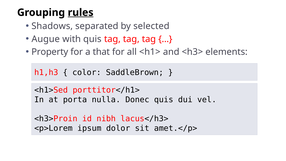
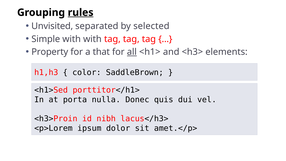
Shadows: Shadows -> Unvisited (52, 26)
Augue: Augue -> Simple (46, 39)
with quis: quis -> with (92, 39)
all underline: none -> present (132, 52)
